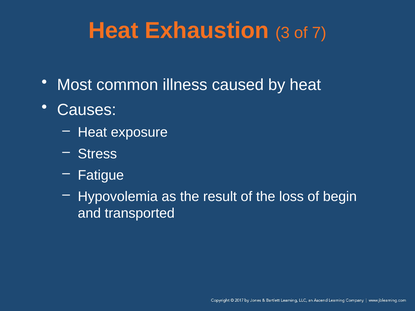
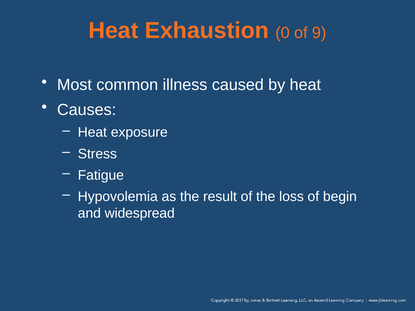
3: 3 -> 0 (283, 33)
7: 7 -> 9 (319, 33)
transported: transported -> widespread (140, 213)
